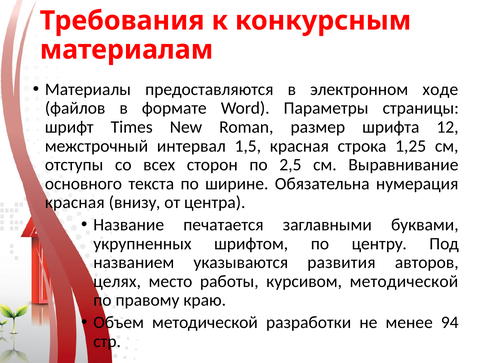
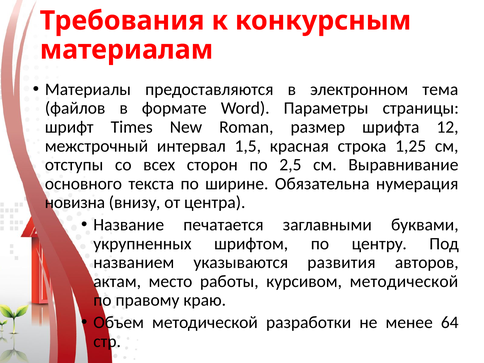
ходе: ходе -> тема (440, 89)
красная: красная -> новизна (75, 203)
целях: целях -> актам (117, 281)
94: 94 -> 64 (450, 322)
